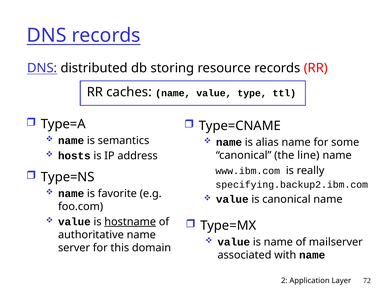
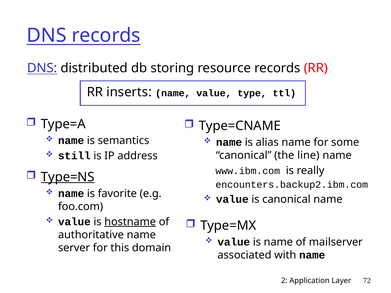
caches: caches -> inserts (129, 92)
hosts: hosts -> still (74, 156)
Type=NS underline: none -> present (68, 177)
specifying.backup2.ibm.com: specifying.backup2.ibm.com -> encounters.backup2.ibm.com (292, 185)
